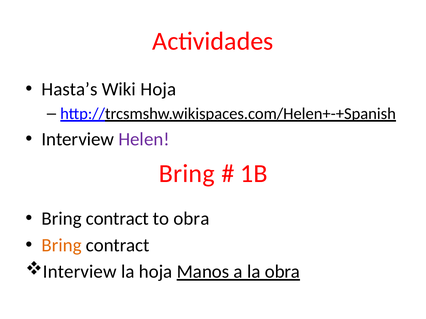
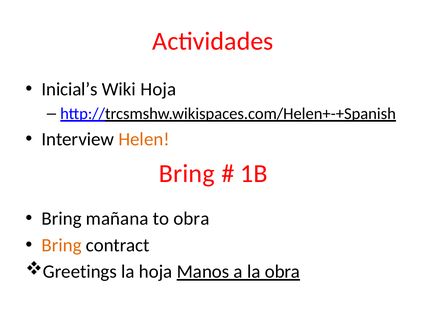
Hasta’s: Hasta’s -> Inicial’s (70, 89)
Helen colour: purple -> orange (144, 139)
contract: contract -> mañana (117, 219)
Interview: Interview -> Greetings (80, 272)
